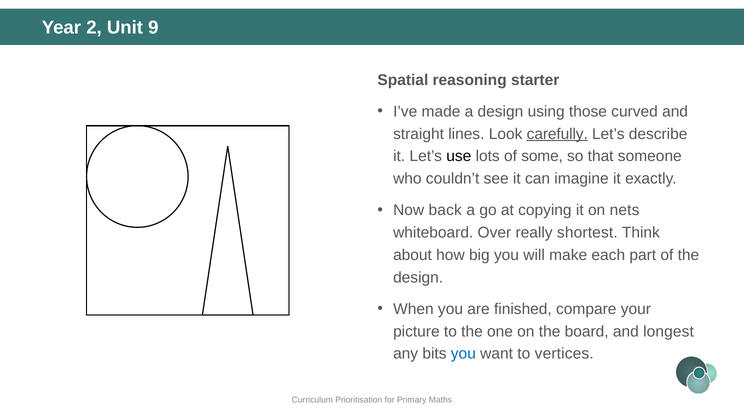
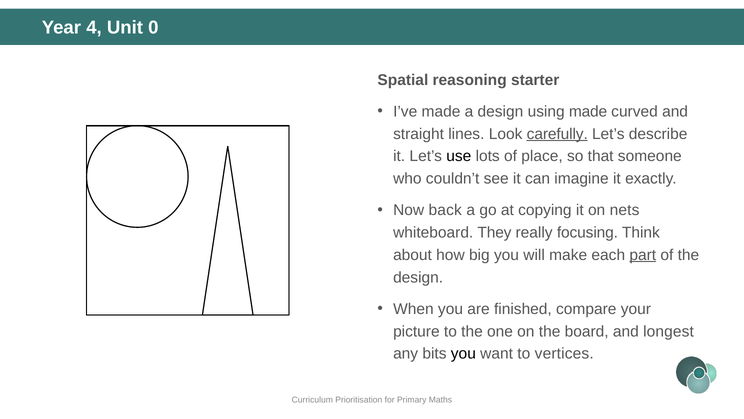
2: 2 -> 4 (94, 28)
9: 9 -> 0 (153, 28)
using those: those -> made (588, 111)
some: some -> place (542, 156)
Over: Over -> They (494, 232)
shortest: shortest -> focusing (587, 232)
part underline: none -> present (643, 255)
you colour: blue -> black (463, 353)
